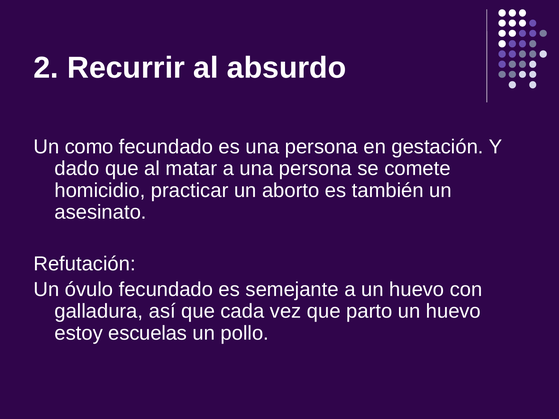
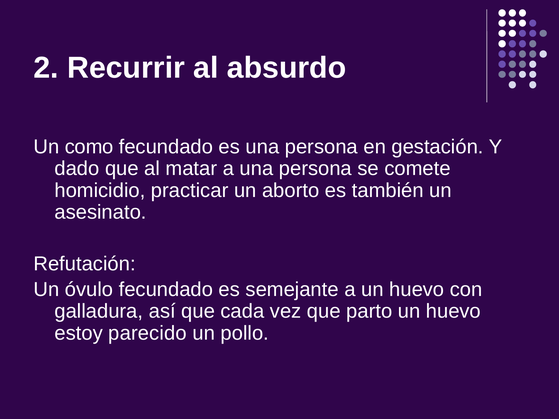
escuelas: escuelas -> parecido (148, 333)
